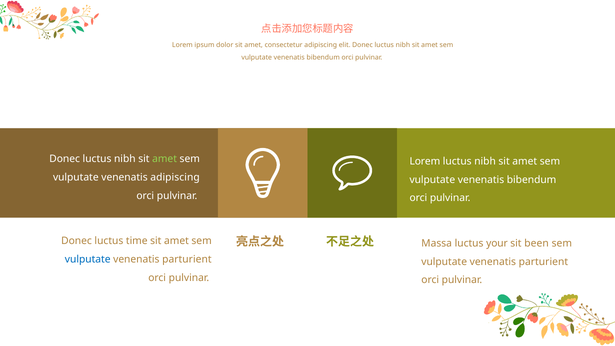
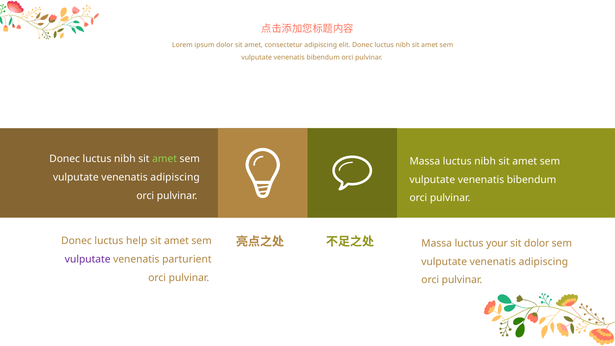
Lorem: Lorem -> Massa (425, 161)
time: time -> help (137, 241)
sit been: been -> dolor (537, 243)
vulputate colour: blue -> purple (88, 259)
parturient: parturient -> adipiscing (543, 262)
